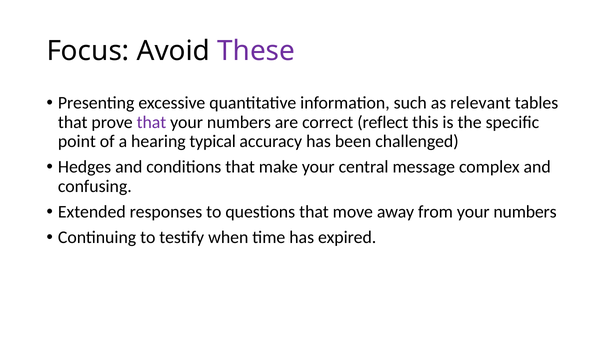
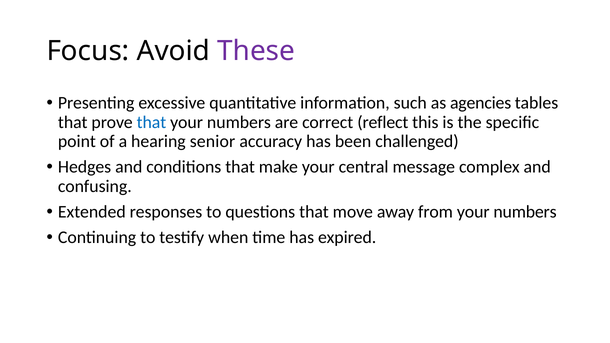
relevant: relevant -> agencies (481, 103)
that colour: purple -> blue (151, 122)
typical: typical -> senior (213, 142)
